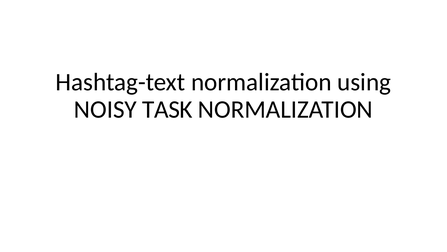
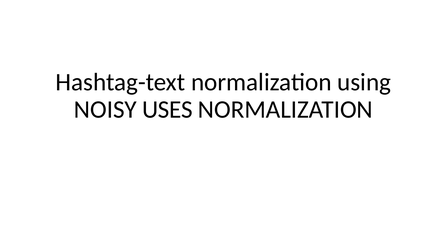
TASK: TASK -> USES (167, 109)
